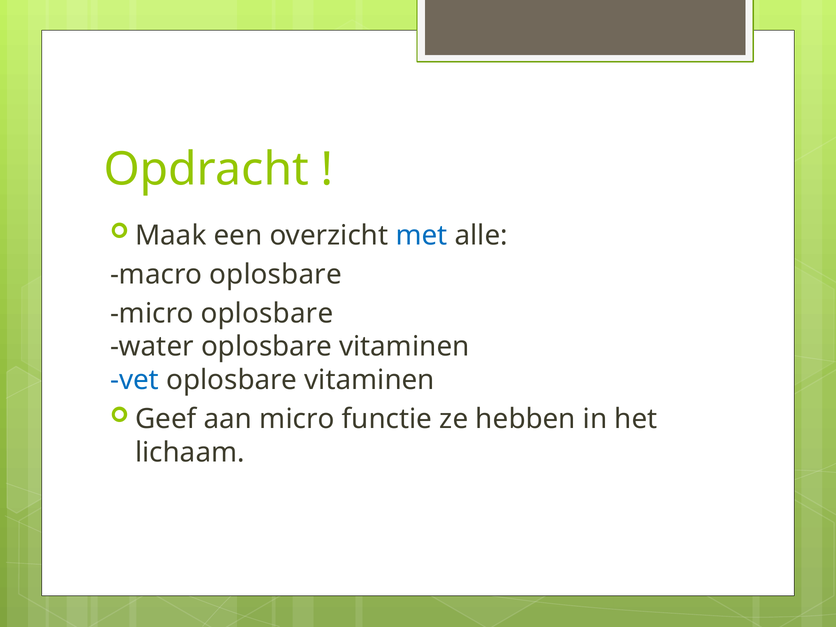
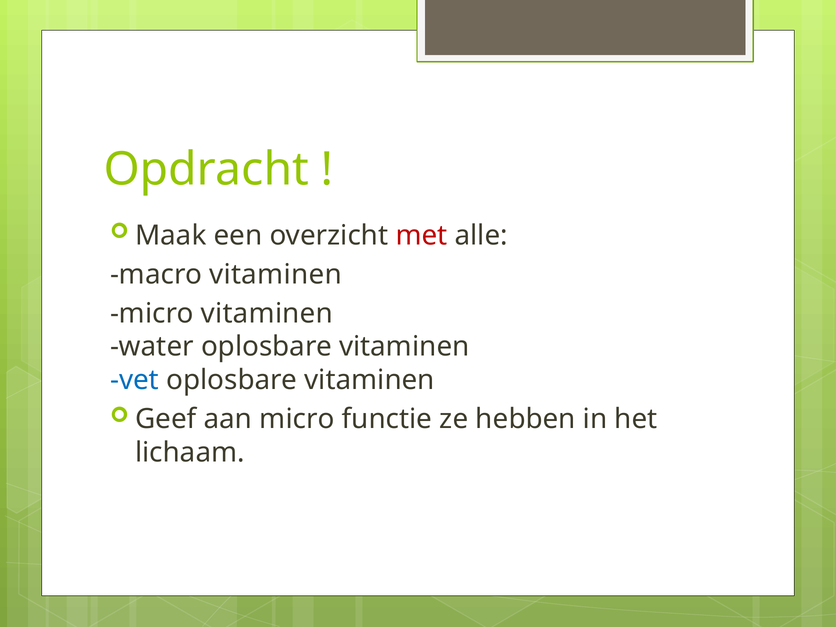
met colour: blue -> red (421, 235)
macro oplosbare: oplosbare -> vitaminen (275, 274)
micro oplosbare: oplosbare -> vitaminen (267, 313)
